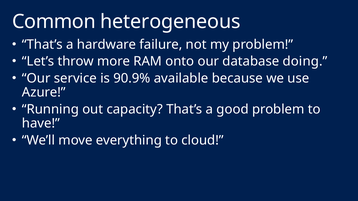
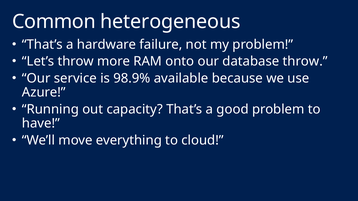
database doing: doing -> throw (305, 61)
90.9%: 90.9% -> 98.9% (132, 78)
